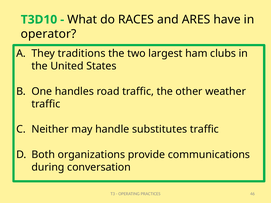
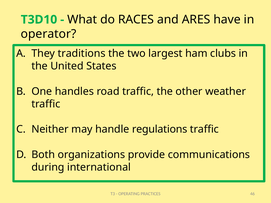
substitutes: substitutes -> regulations (160, 129)
conversation: conversation -> international (99, 167)
